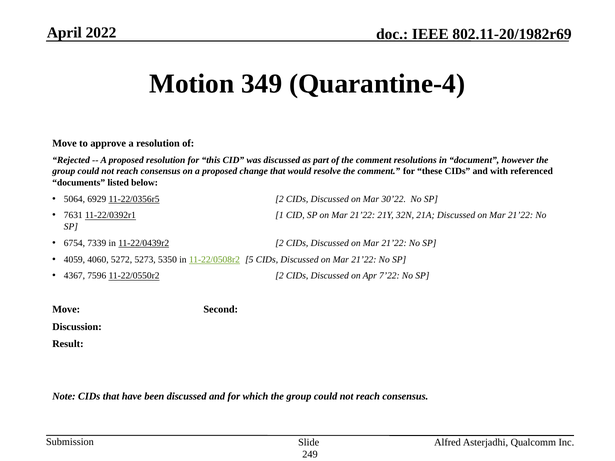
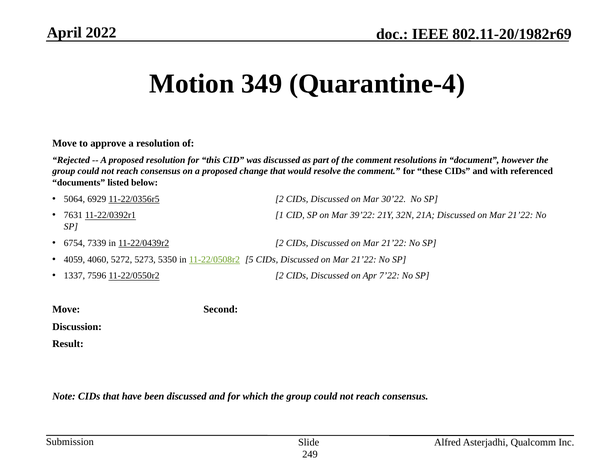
SP on Mar 21’22: 21’22 -> 39’22 (363, 215)
4367: 4367 -> 1337 (74, 276)
